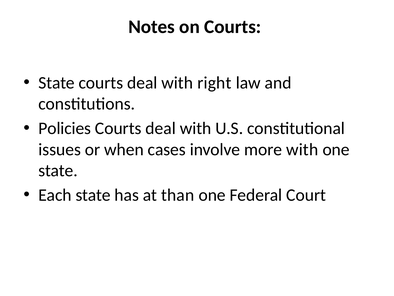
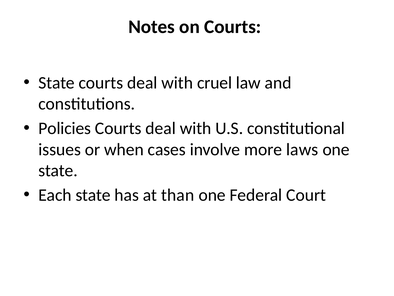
right: right -> cruel (215, 83)
more with: with -> laws (302, 149)
